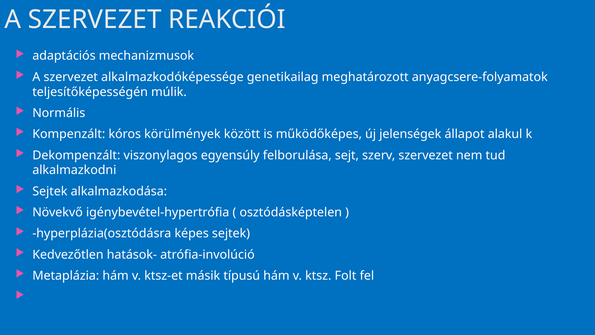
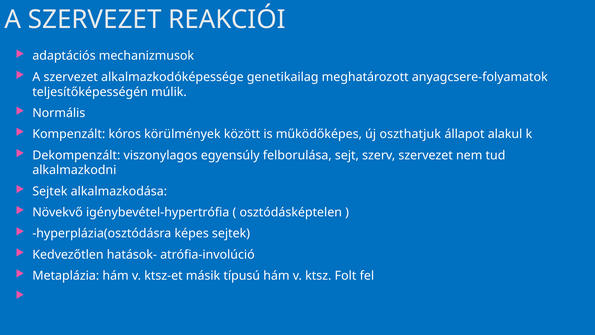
jelenségek: jelenségek -> oszthatjuk (410, 134)
